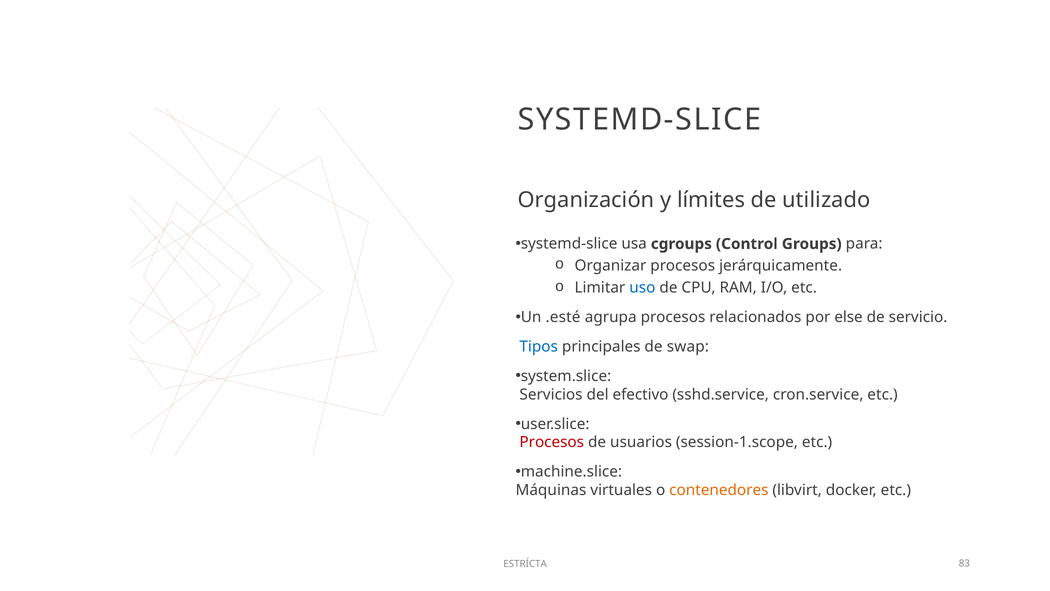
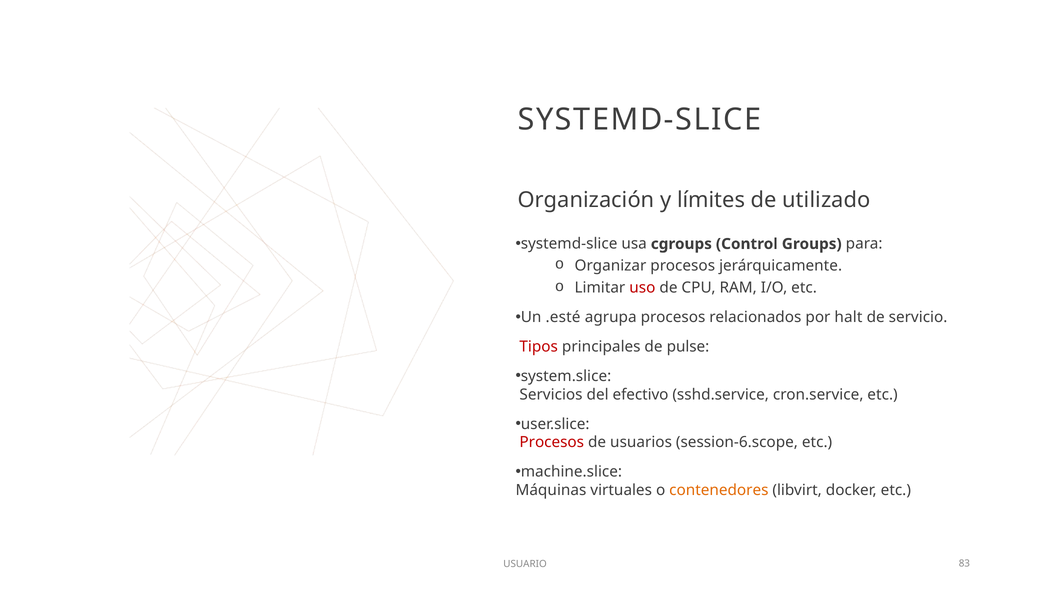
uso colour: blue -> red (642, 288)
else: else -> halt (848, 317)
Tipos colour: blue -> red (539, 347)
swap: swap -> pulse (688, 347)
session-1.scope: session-1.scope -> session-6.scope (737, 442)
ESTRÍCTA: ESTRÍCTA -> USUARIO (525, 564)
